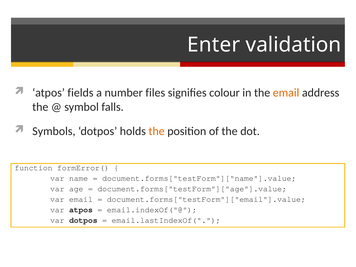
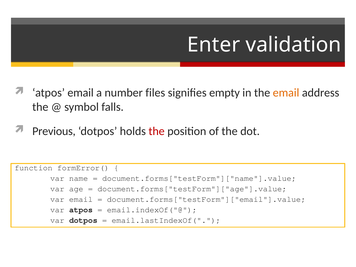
atpos fields: fields -> email (81, 93)
colour: colour -> empty (225, 93)
Symbols: Symbols -> Previous (54, 131)
the colour: orange -> red (157, 131)
